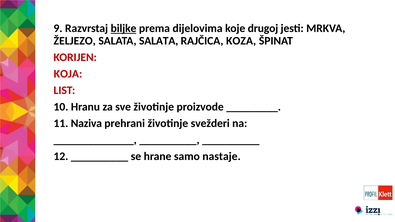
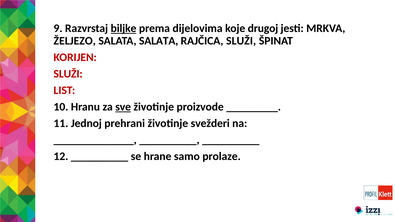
RAJČICA KOZA: KOZA -> SLUŽI (241, 41)
KOJA: KOJA -> SLUŽI (68, 74)
sve underline: none -> present (123, 107)
Naziva: Naziva -> Jednoj (86, 123)
nastaje: nastaje -> prolaze (222, 157)
